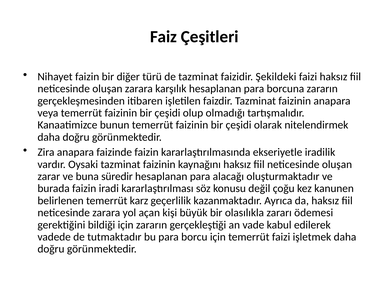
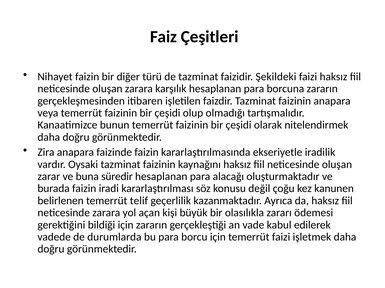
karz: karz -> telif (139, 201)
tutmaktadır: tutmaktadır -> durumlarda (114, 238)
